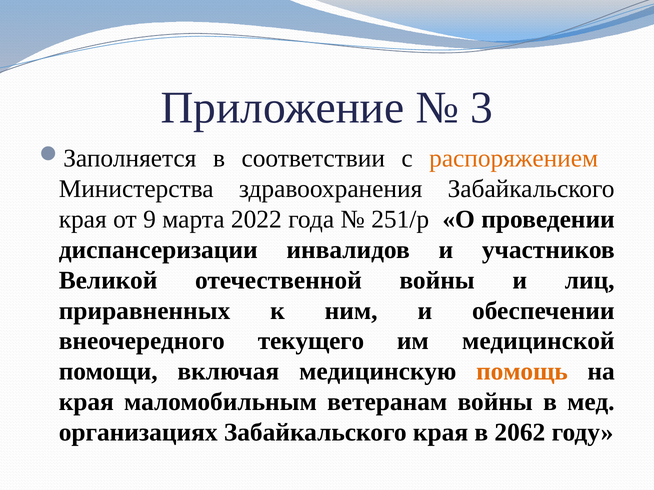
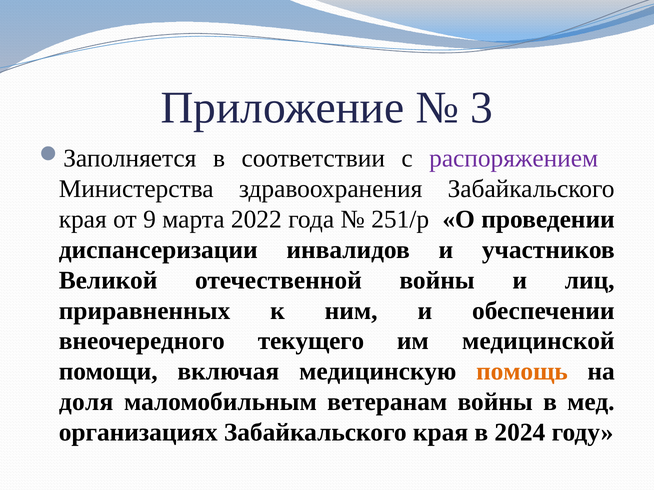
распоряжением colour: orange -> purple (514, 159)
края: края -> доля (86, 402)
2062: 2062 -> 2024 (520, 433)
